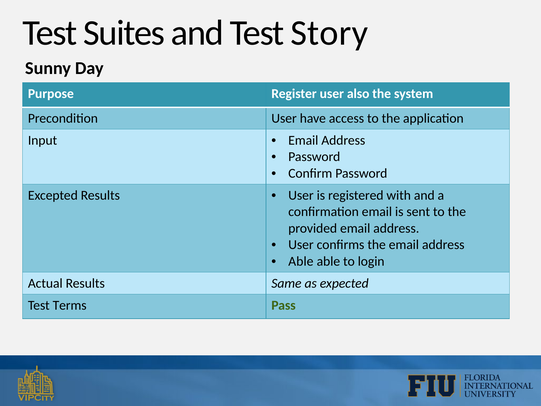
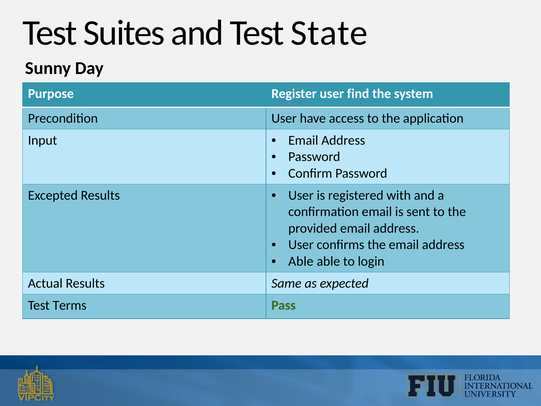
Story: Story -> State (329, 33)
also: also -> find (358, 94)
